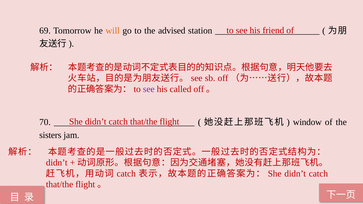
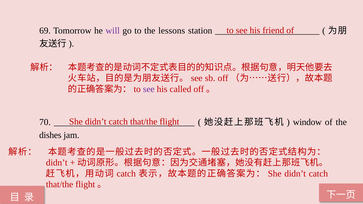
will colour: orange -> purple (113, 31)
advised: advised -> lessons (172, 31)
sisters: sisters -> dishes (50, 135)
